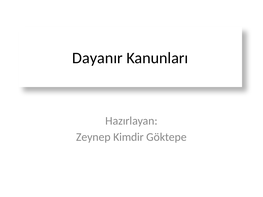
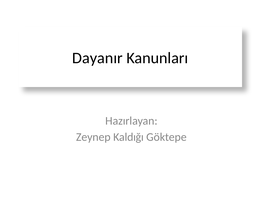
Kimdir: Kimdir -> Kaldığı (129, 137)
